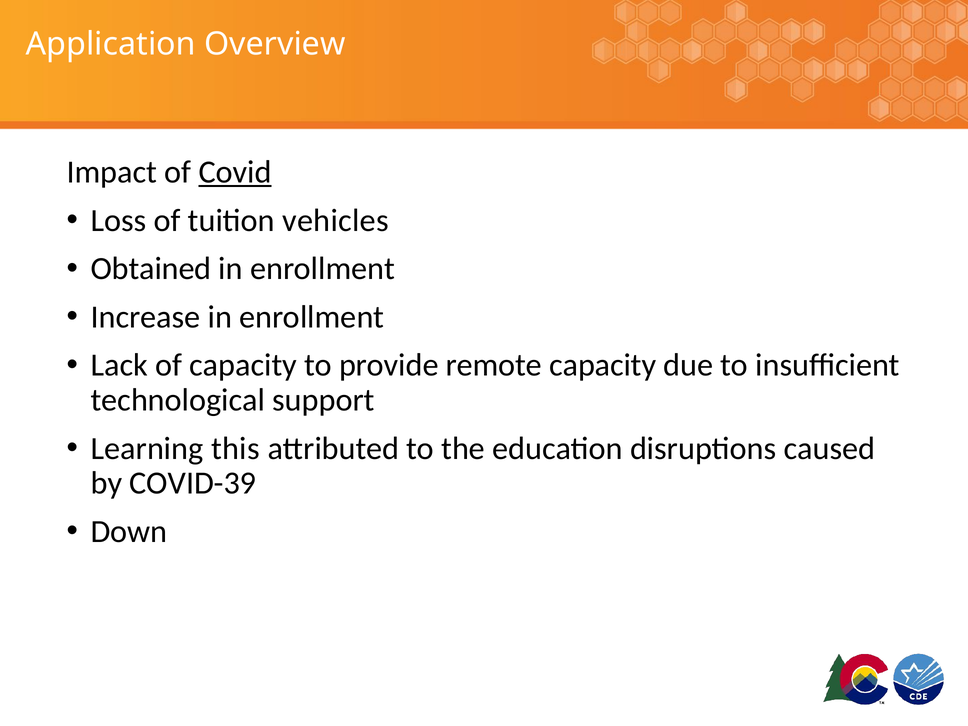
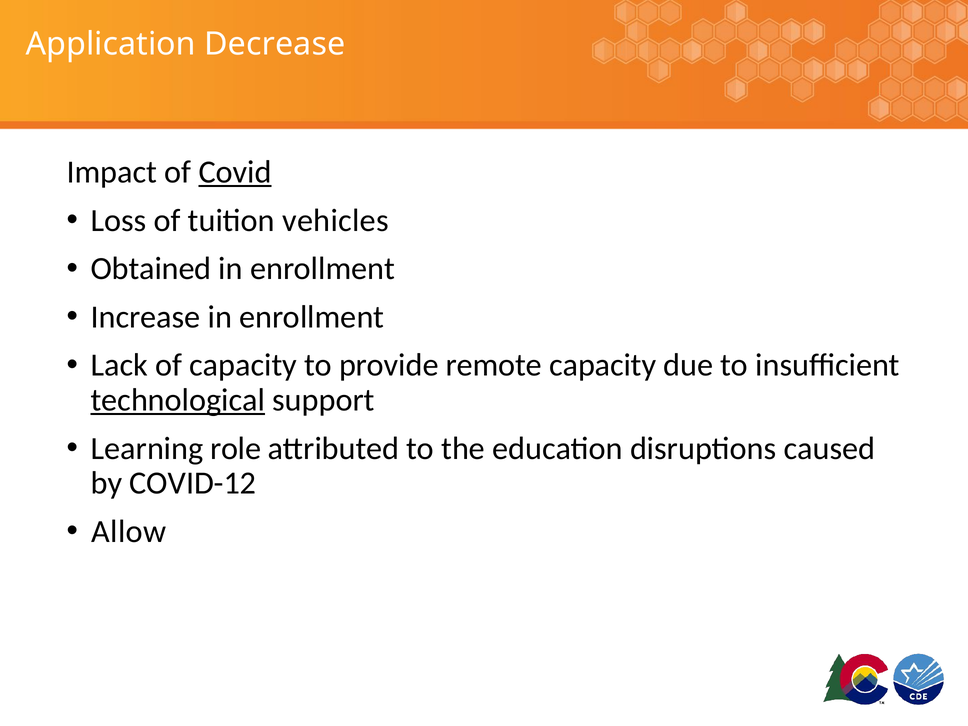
Overview: Overview -> Decrease (275, 44)
technological underline: none -> present (178, 400)
this: this -> role (236, 448)
COVID-39: COVID-39 -> COVID-12 (193, 483)
Down: Down -> Allow (129, 532)
